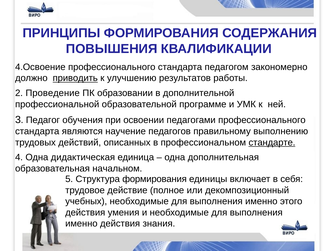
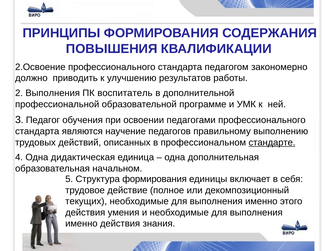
4.Освоение: 4.Освоение -> 2.Освоение (40, 67)
приводить underline: present -> none (75, 78)
2 Проведение: Проведение -> Выполнения (53, 93)
образовании: образовании -> воспитатель (125, 93)
учебных: учебных -> текущих (86, 202)
